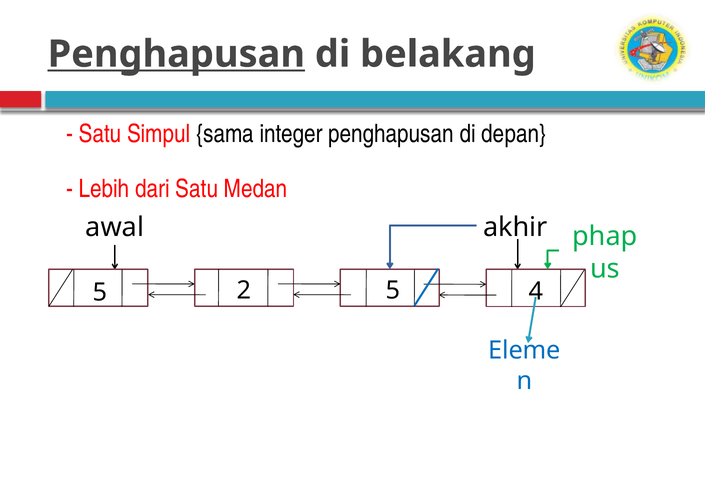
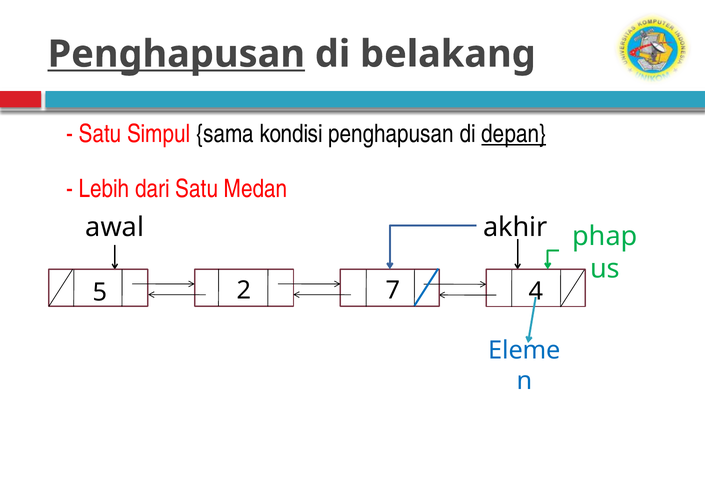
integer: integer -> kondisi (291, 134)
depan underline: none -> present (514, 134)
5 5: 5 -> 7 (393, 291)
